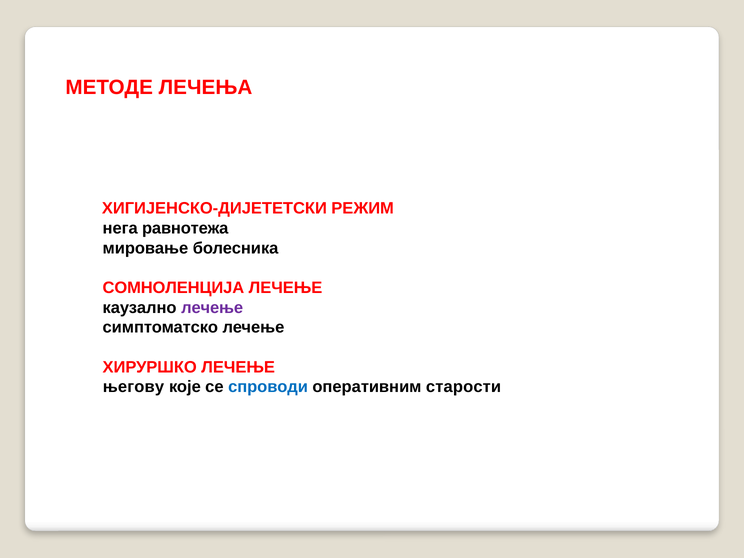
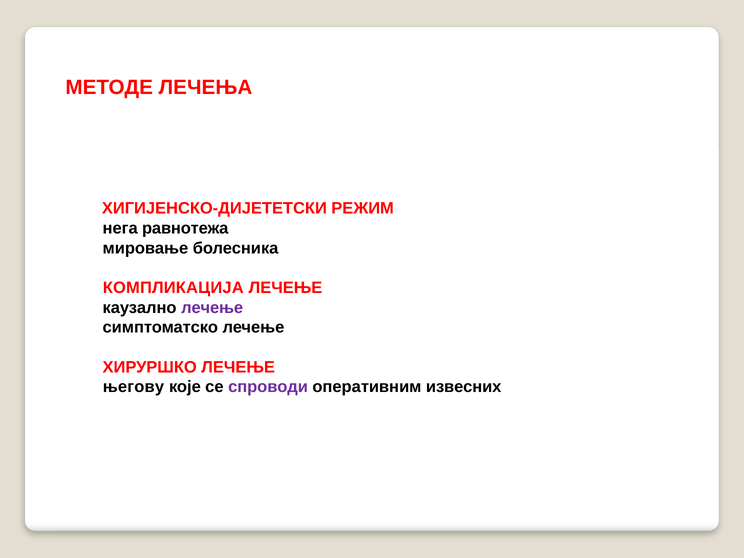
СОМНОЛЕНЦИЈА: СОМНОЛЕНЦИЈА -> КОМПЛИКАЦИЈА (173, 288)
спроводи colour: blue -> purple (268, 387)
старости: старости -> извесних (464, 387)
